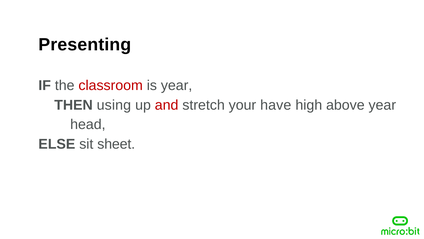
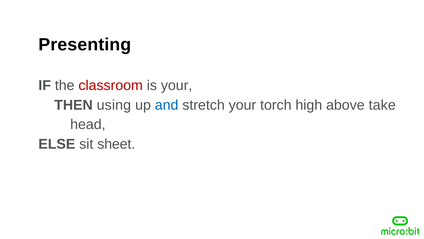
is year: year -> your (177, 85)
and colour: red -> blue (167, 105)
have: have -> torch (276, 105)
above year: year -> take (382, 105)
